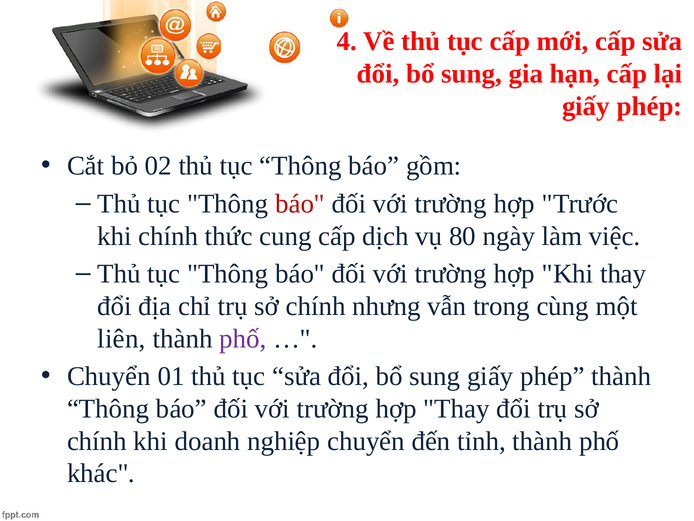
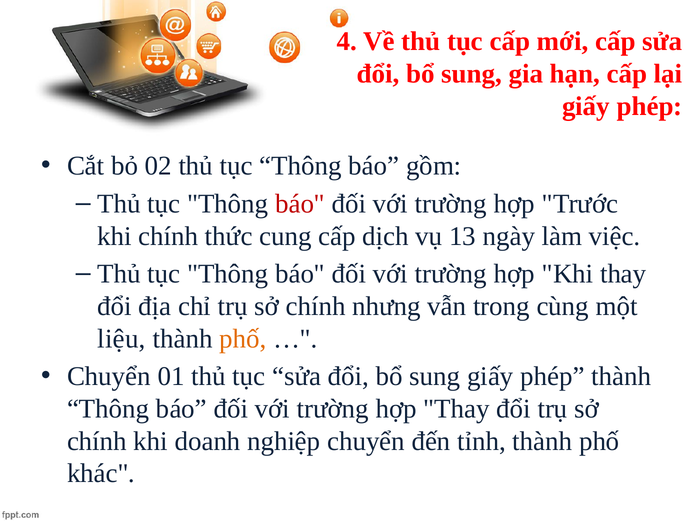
80: 80 -> 13 (463, 236)
liên: liên -> liệu (122, 338)
phố colour: purple -> orange (243, 338)
